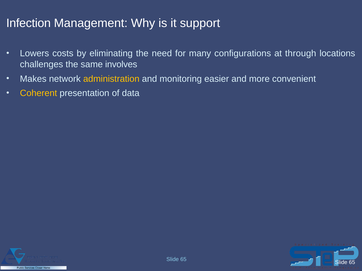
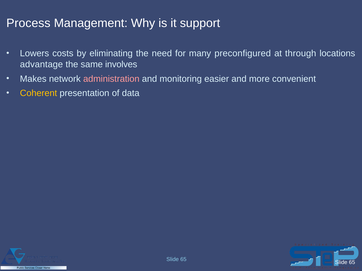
Infection: Infection -> Process (28, 23)
configurations: configurations -> preconfigured (243, 54)
challenges: challenges -> advantage (41, 64)
administration colour: yellow -> pink (111, 79)
